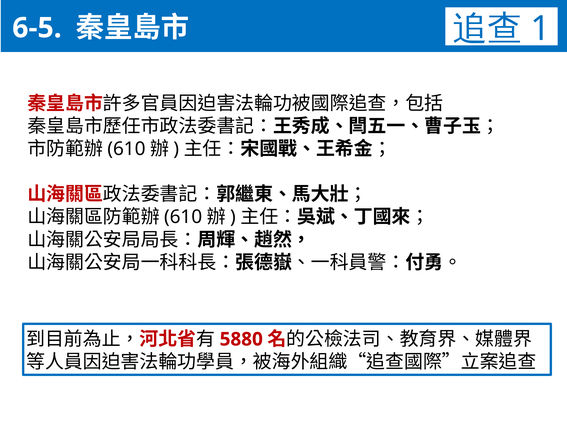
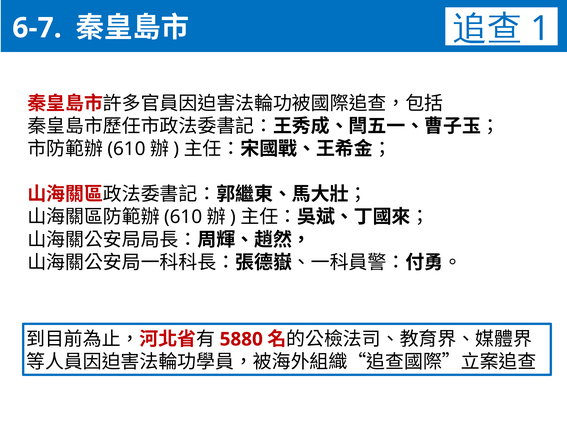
6-5: 6-5 -> 6-7 (37, 28)
